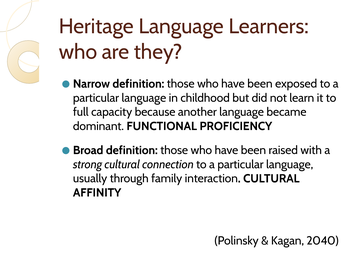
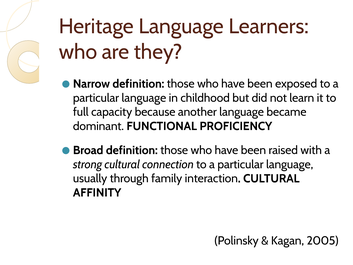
2040: 2040 -> 2005 (323, 241)
